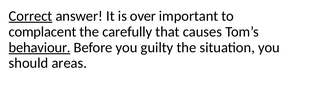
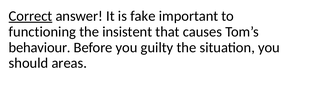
over: over -> fake (143, 16)
complacent: complacent -> functioning (42, 32)
carefully: carefully -> insistent (127, 32)
behaviour underline: present -> none (40, 47)
